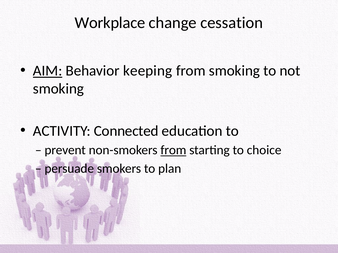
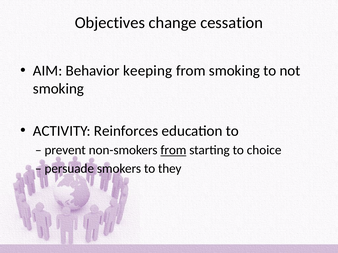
Workplace: Workplace -> Objectives (110, 23)
AIM underline: present -> none (48, 71)
Connected: Connected -> Reinforces (126, 131)
plan: plan -> they (170, 169)
